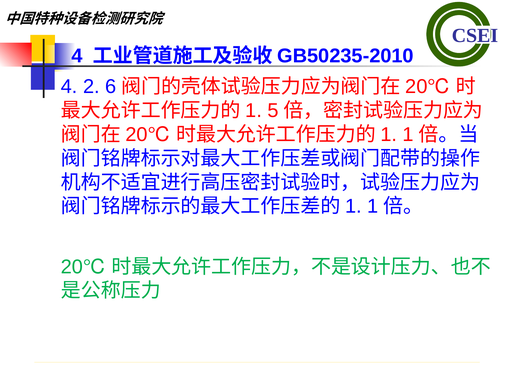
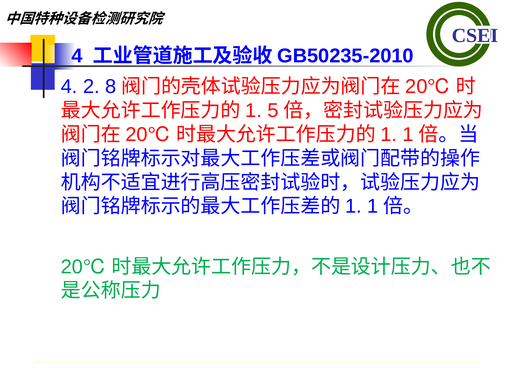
6: 6 -> 8 (111, 87)
